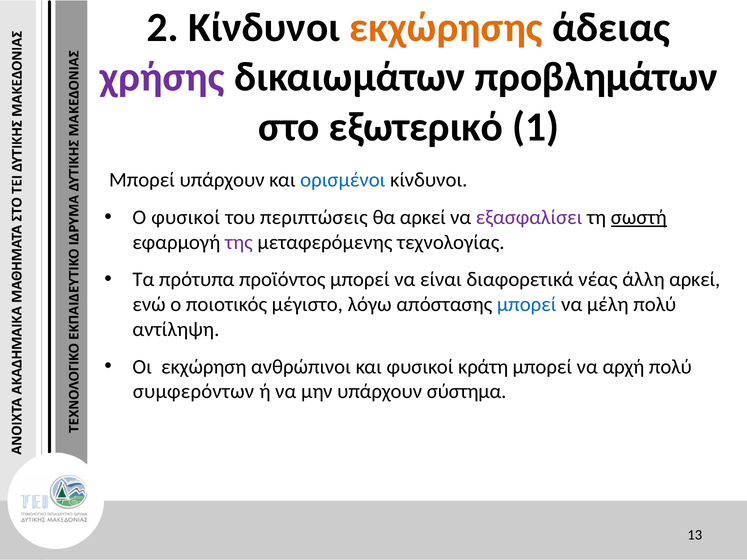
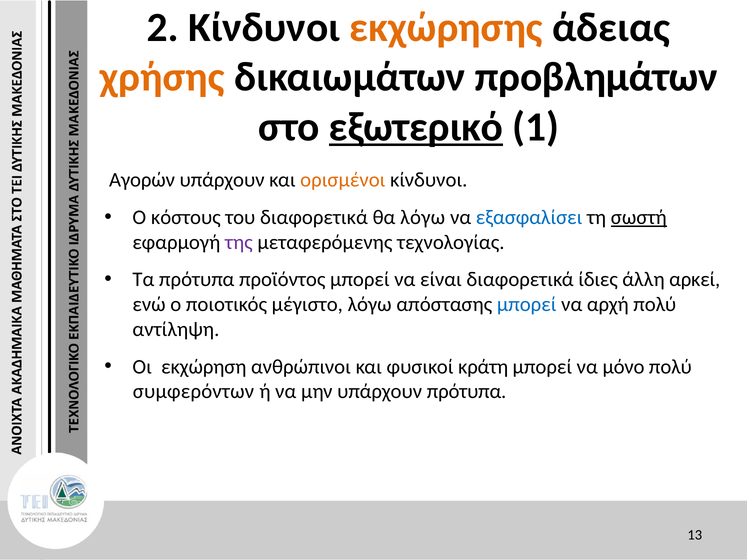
χρήσης colour: purple -> orange (162, 77)
εξωτερικό underline: none -> present (416, 127)
Μπορεί: Μπορεί -> Αγορών (142, 180)
ορισμένοι colour: blue -> orange (343, 180)
Ο φυσικοί: φυσικοί -> κόστους (186, 217)
του περιπτώσεις: περιπτώσεις -> διαφορετικά (314, 217)
θα αρκεί: αρκεί -> λόγω (423, 217)
εξασφαλίσει colour: purple -> blue (529, 217)
νέας: νέας -> ίδιες (598, 280)
μέλη: μέλη -> αρχή (608, 305)
αρχή: αρχή -> μόνο (623, 367)
υπάρχουν σύστημα: σύστημα -> πρότυπα (467, 392)
